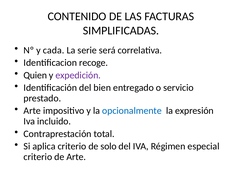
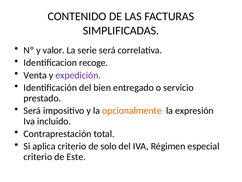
cada: cada -> valor (54, 50)
Quien: Quien -> Venta (35, 75)
Arte: Arte -> Será (32, 110)
opcionalmente colour: blue -> orange (132, 110)
de Arte: Arte -> Este (76, 156)
